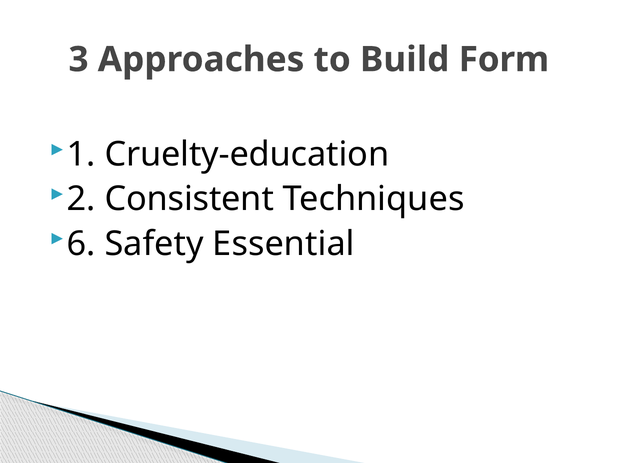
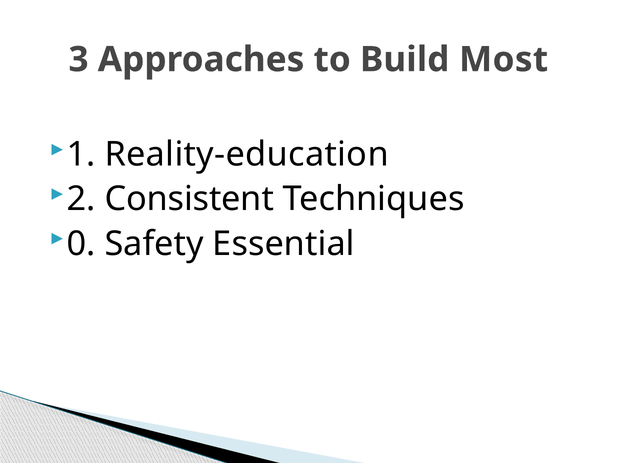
Form: Form -> Most (504, 60)
Cruelty-education: Cruelty-education -> Reality-education (247, 155)
6: 6 -> 0 (81, 244)
